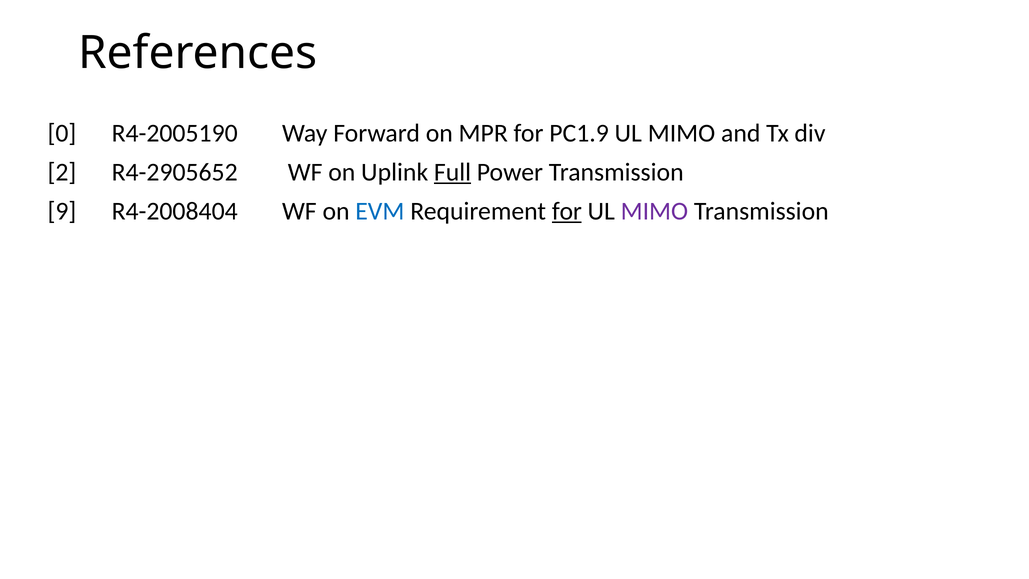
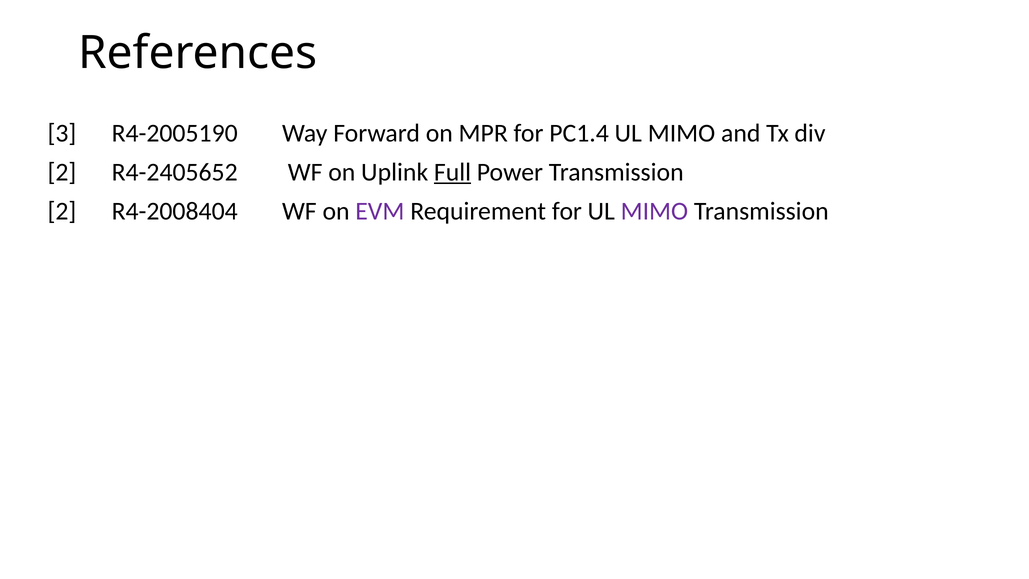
0: 0 -> 3 (62, 133)
PC1.9: PC1.9 -> PC1.4 (579, 133)
R4-2905652: R4-2905652 -> R4-2405652 (175, 172)
9: 9 -> 2 (62, 211)
EVM colour: blue -> purple (380, 211)
for underline: present -> none (567, 211)
